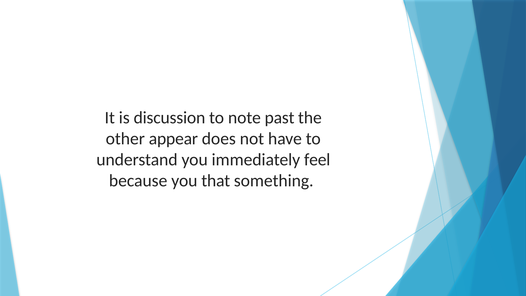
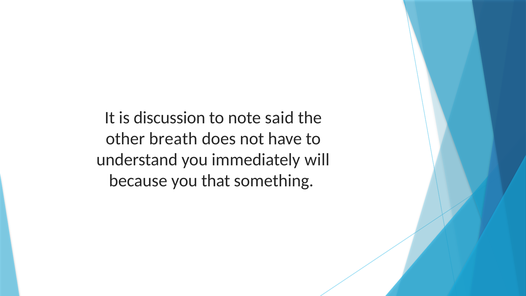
past: past -> said (279, 118)
appear: appear -> breath (173, 139)
feel: feel -> will (317, 160)
